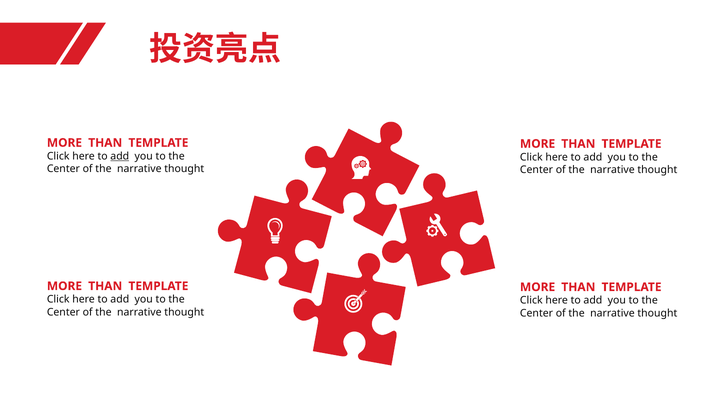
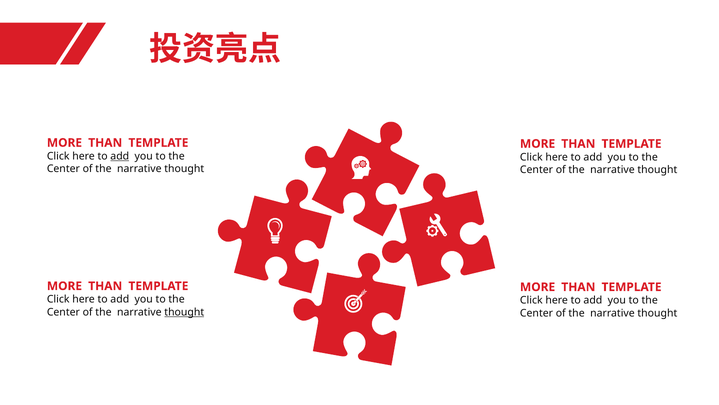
thought underline: none -> present (184, 312)
